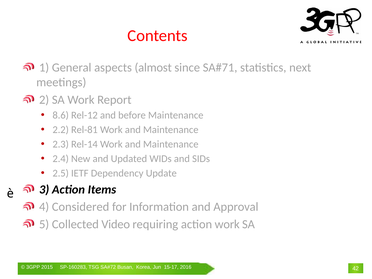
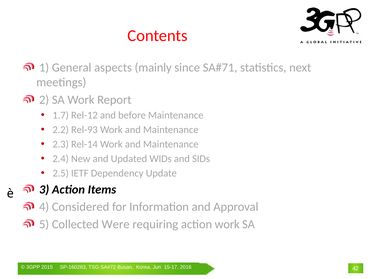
almost: almost -> mainly (153, 68)
8.6: 8.6 -> 1.7 (61, 115)
Rel-81: Rel-81 -> Rel-93 (84, 130)
Video: Video -> Were (116, 224)
